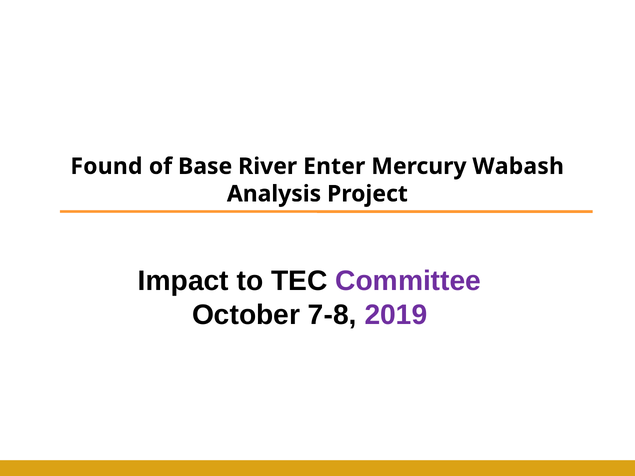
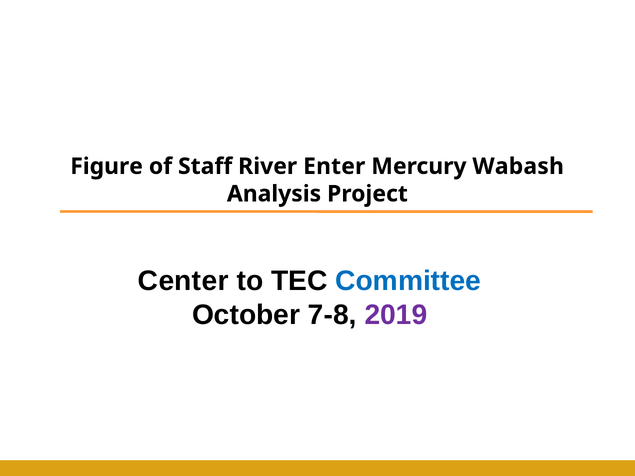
Found: Found -> Figure (107, 166)
Base: Base -> Staff (205, 166)
Impact: Impact -> Center (183, 281)
Committee colour: purple -> blue (408, 281)
